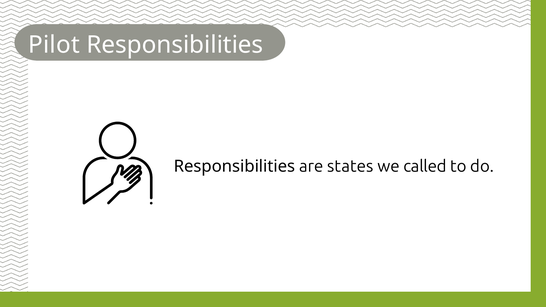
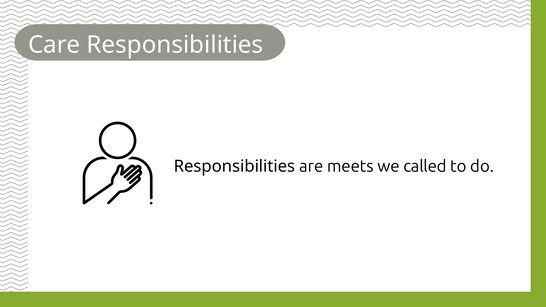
Pilot: Pilot -> Care (54, 45)
states: states -> meets (350, 166)
